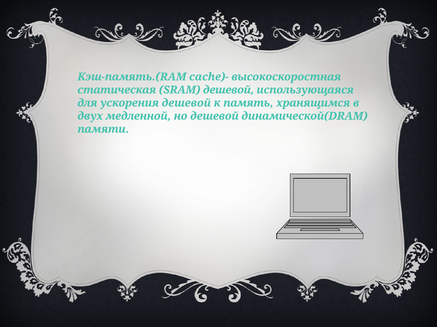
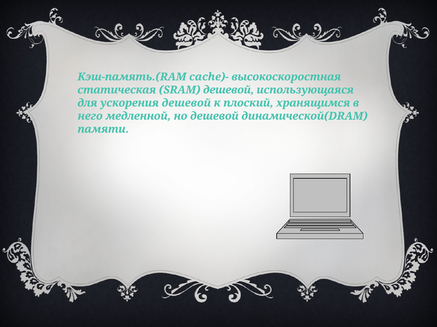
память: память -> плоский (248, 103)
двух: двух -> него (90, 116)
